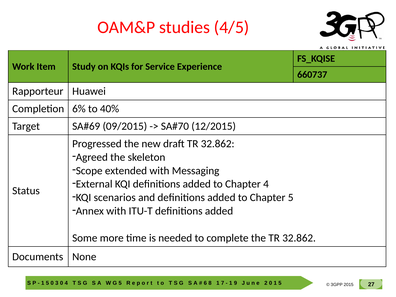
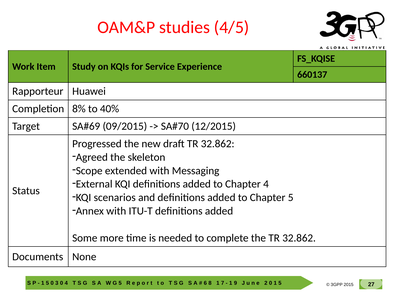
660737: 660737 -> 660137 (312, 75)
6%: 6% -> 8% (79, 109)
